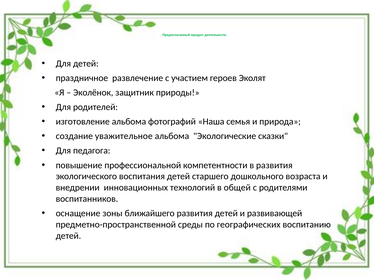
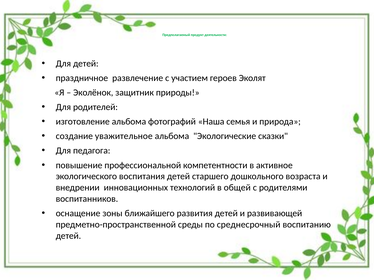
в развития: развития -> активное (274, 165)
географических: географических -> среднесрочный (249, 225)
